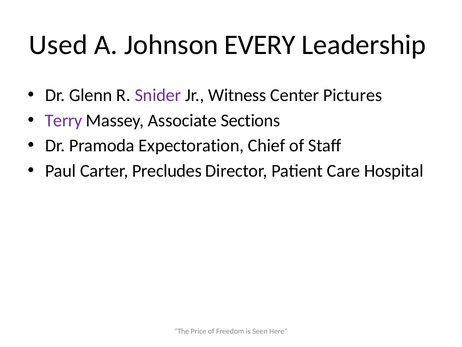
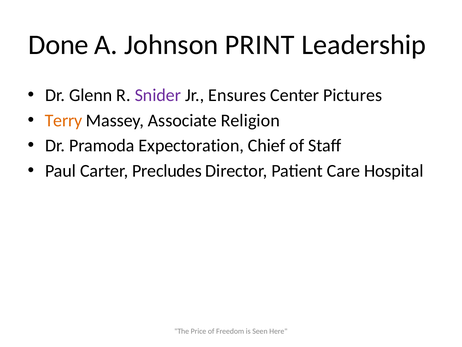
Used: Used -> Done (58, 45)
EVERY: EVERY -> PRINT (260, 45)
Witness: Witness -> Ensures (237, 95)
Terry colour: purple -> orange (64, 120)
Sections: Sections -> Religion (250, 120)
